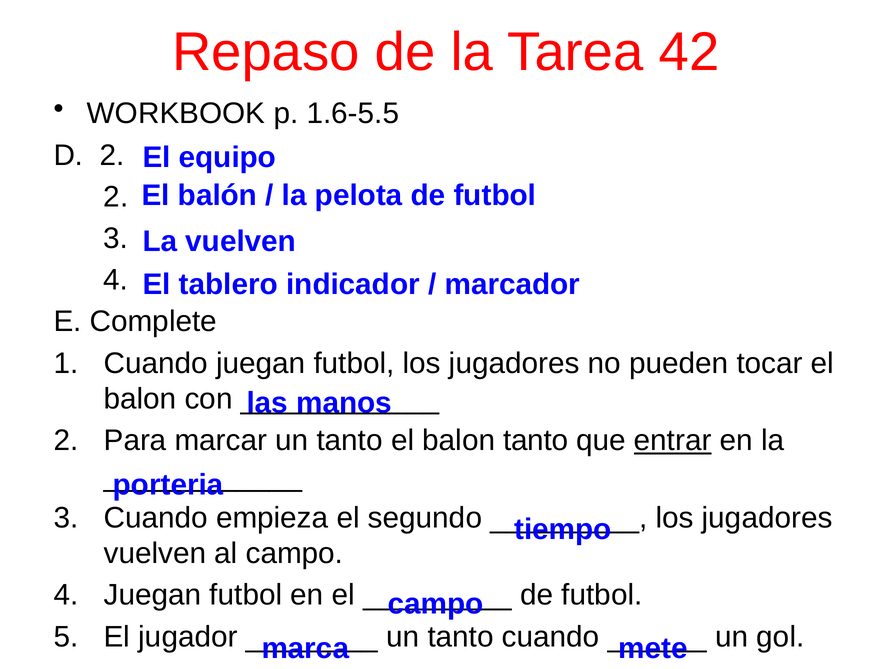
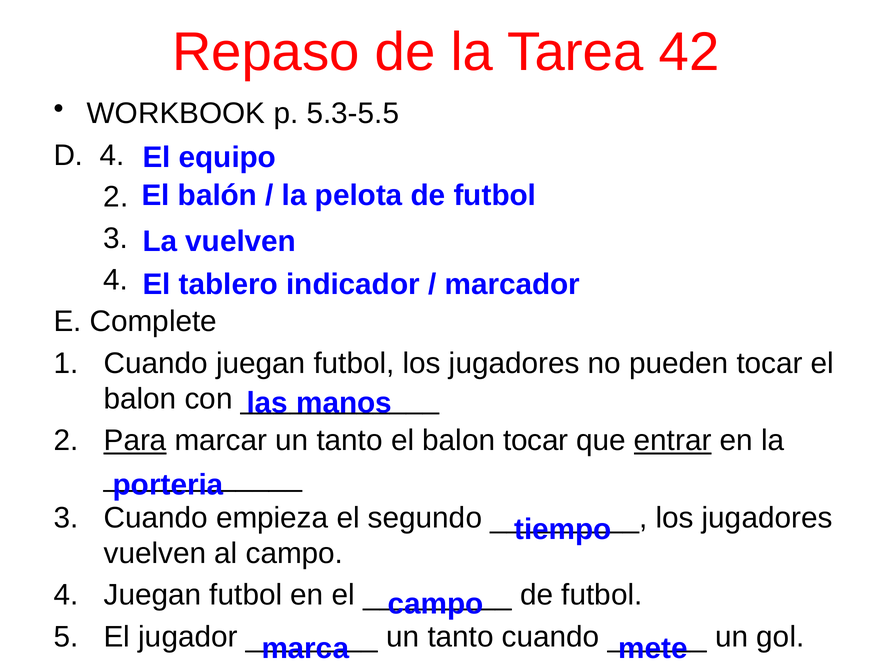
1.6-5.5: 1.6-5.5 -> 5.3-5.5 (353, 114)
D 2: 2 -> 4 (112, 155)
Para underline: none -> present (135, 441)
balon tanto: tanto -> tocar (536, 441)
